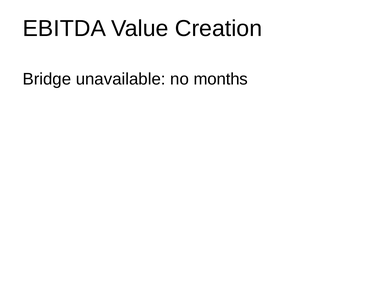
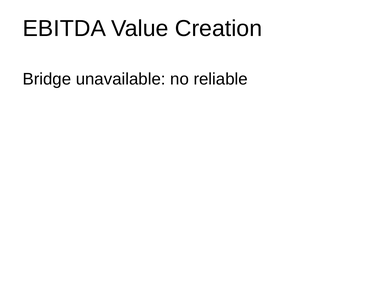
months: months -> reliable (221, 79)
